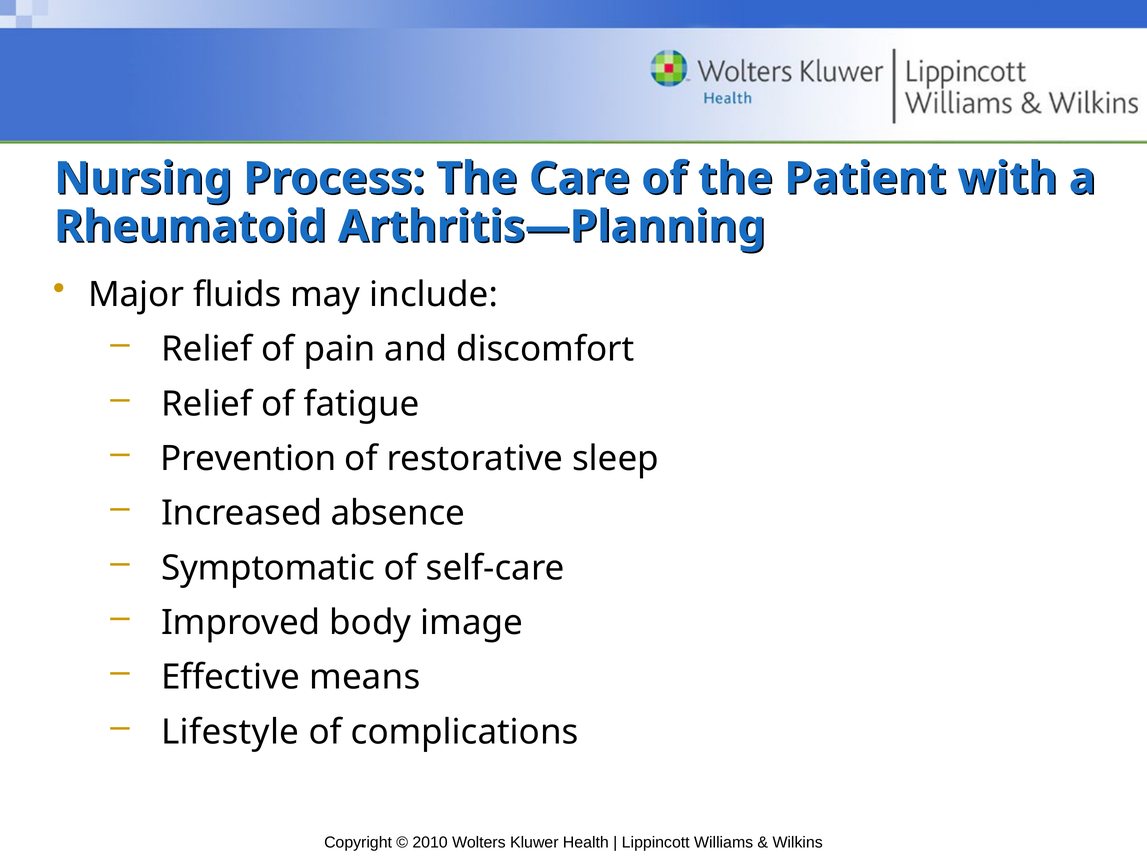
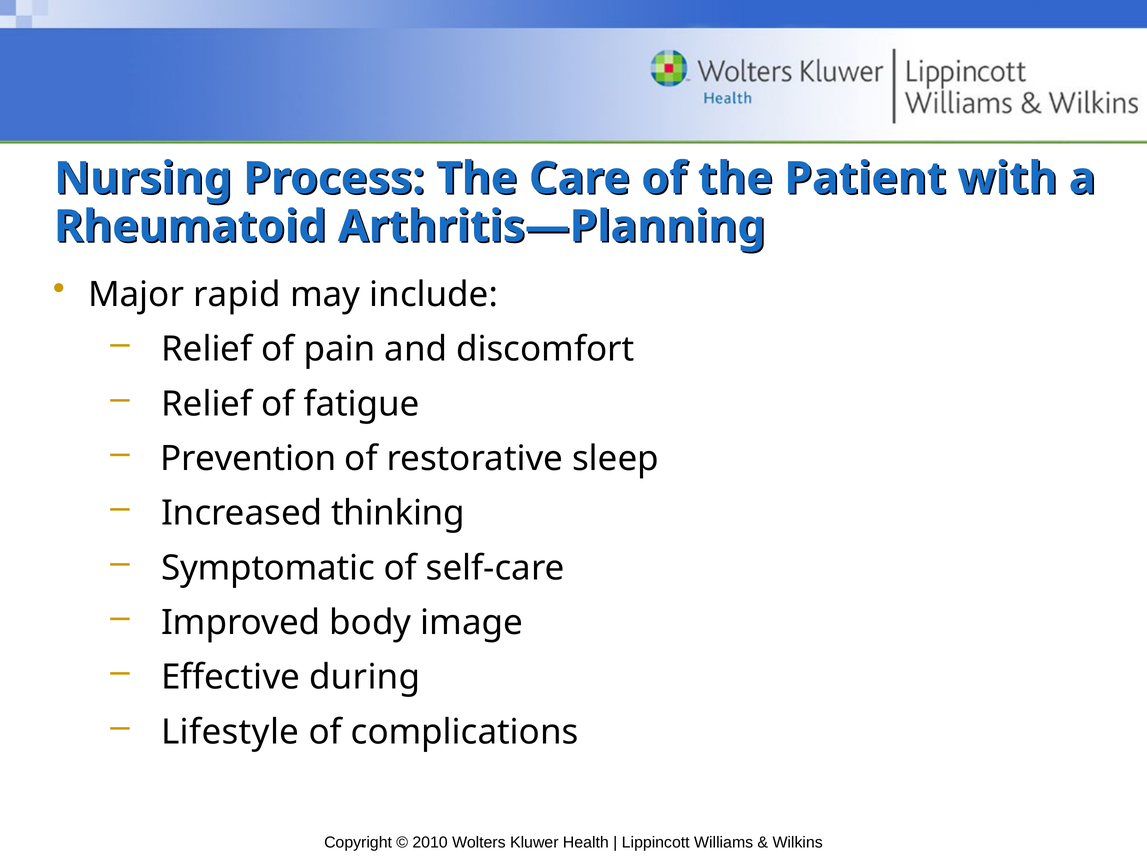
fluids: fluids -> rapid (237, 295)
absence: absence -> thinking (398, 513)
means: means -> during (365, 678)
